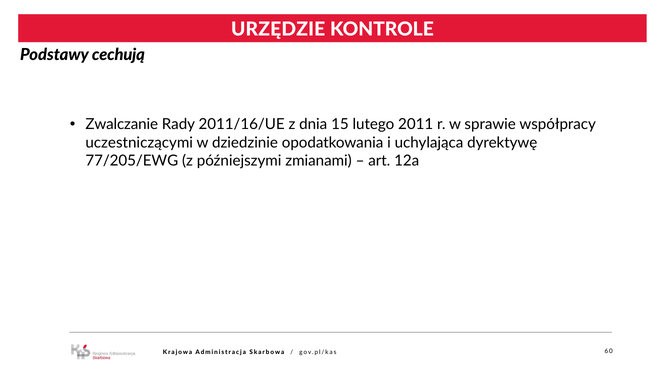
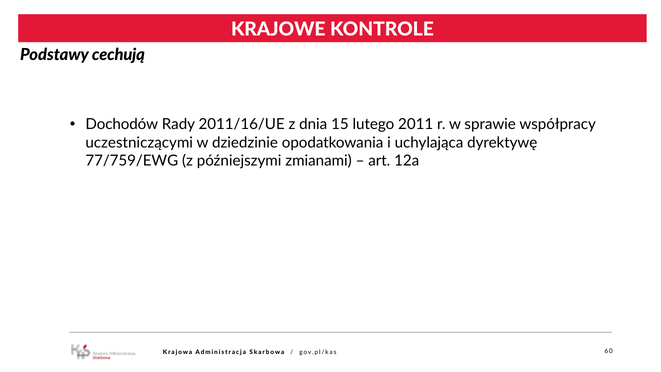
URZĘDZIE: URZĘDZIE -> KRAJOWE (278, 30)
Zwalczanie: Zwalczanie -> Dochodów (122, 124)
77/205/EWG: 77/205/EWG -> 77/759/EWG (132, 161)
